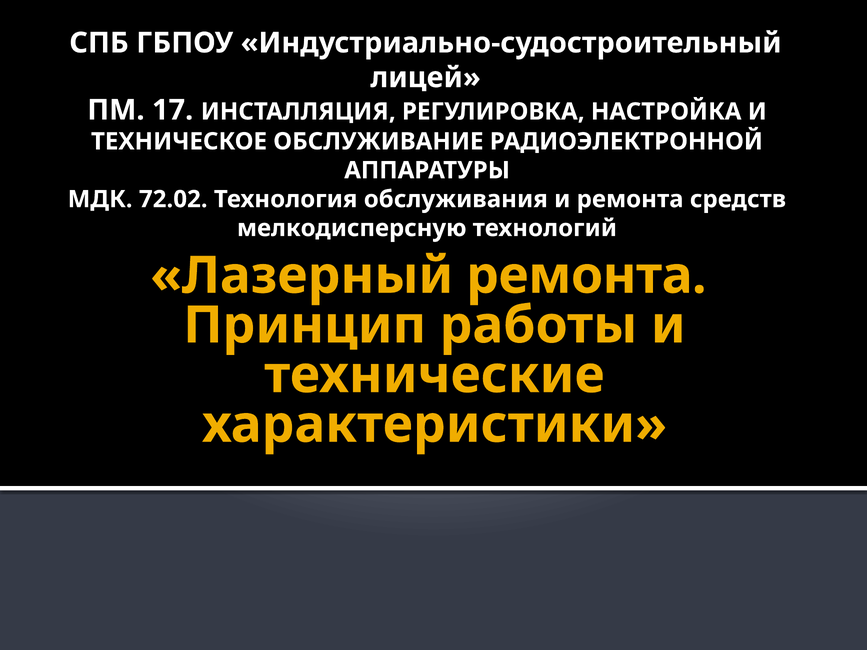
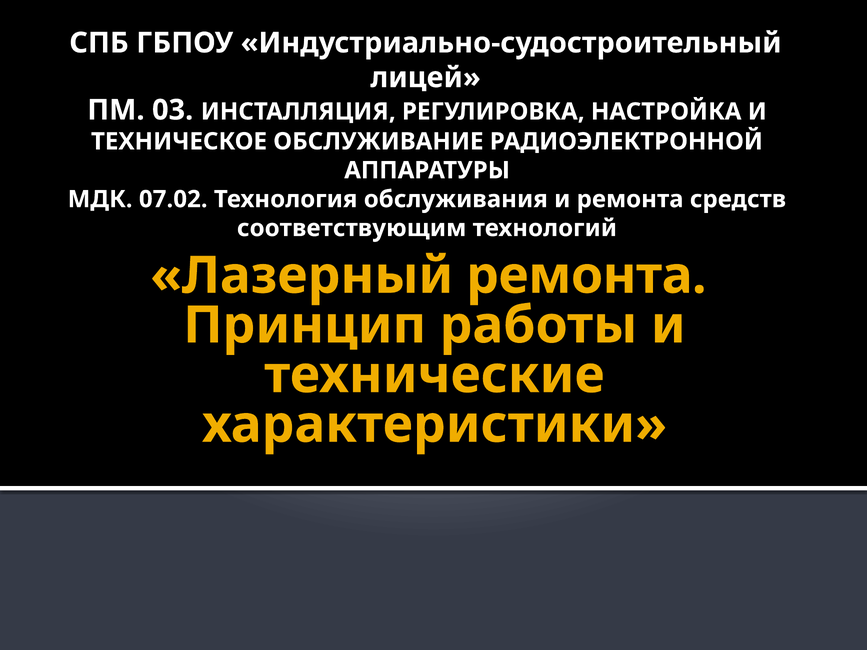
17: 17 -> 03 (173, 110)
72.02: 72.02 -> 07.02 (173, 199)
мелкодисперсную: мелкодисперсную -> соответствующим (352, 228)
